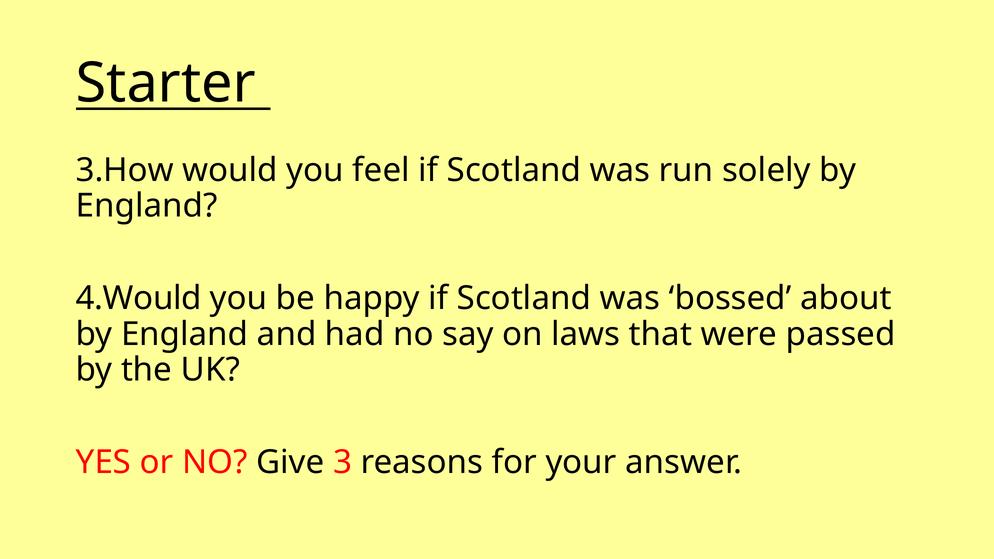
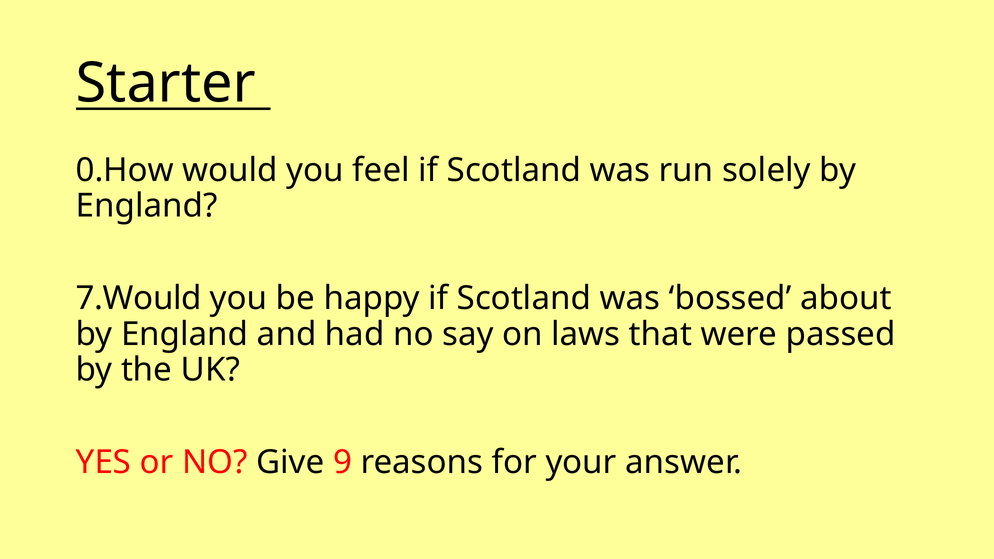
3.How: 3.How -> 0.How (125, 170)
4.Would: 4.Would -> 7.Would (139, 298)
3: 3 -> 9 (343, 462)
